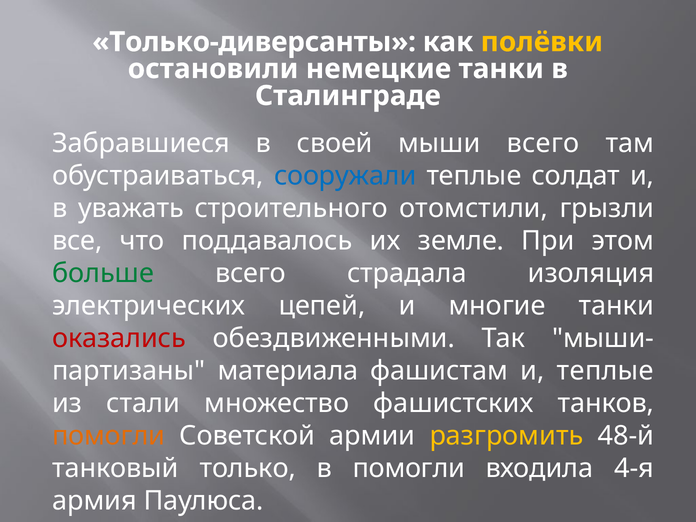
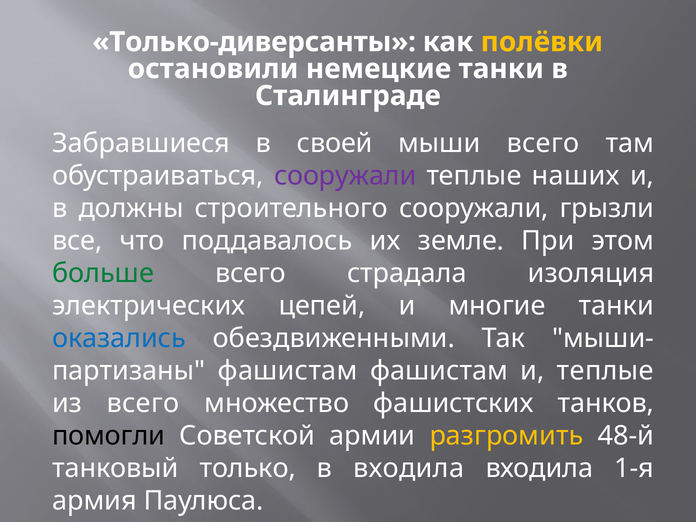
сооружали colour: blue -> purple (345, 176)
солдат: солдат -> наших (576, 176)
уважать: уважать -> должны (131, 208)
строительного отомстили: отомстили -> сооружали (474, 208)
оказались colour: red -> blue (119, 338)
материала: материала -> фашистам (288, 371)
из стали: стали -> всего (143, 403)
помогли colour: orange -> black (109, 436)
в помогли: помогли -> входила (409, 468)
4-я: 4-я -> 1-я (634, 468)
